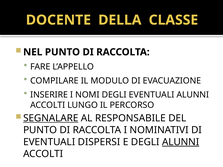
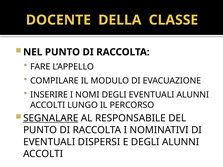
ALUNNI underline: present -> none (181, 142)
